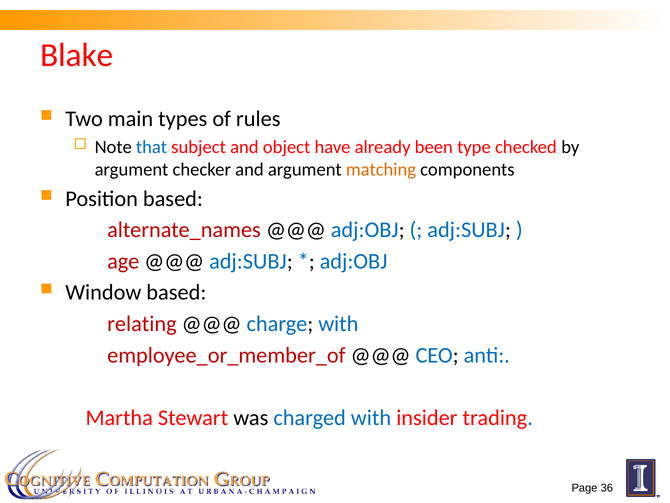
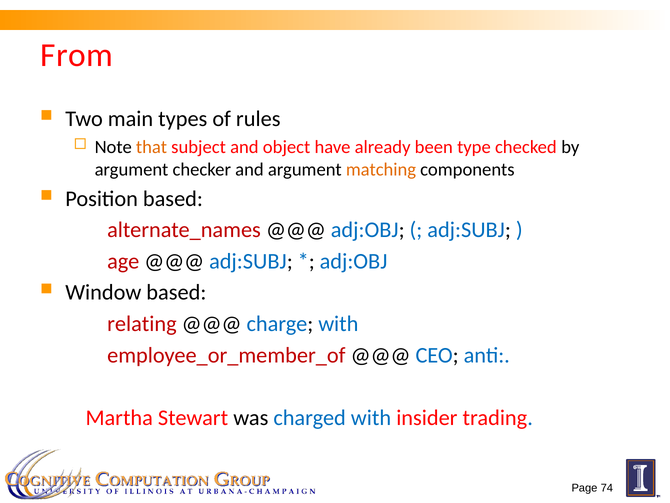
Blake: Blake -> From (77, 55)
that colour: blue -> orange (151, 147)
36: 36 -> 74 (607, 488)
